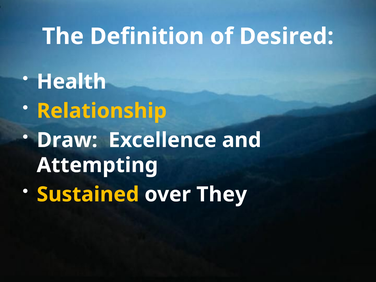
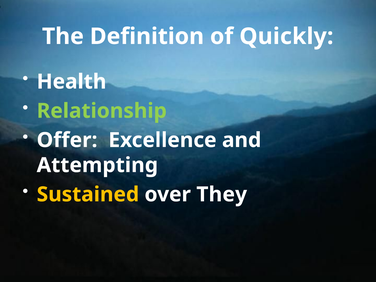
Desired: Desired -> Quickly (286, 36)
Relationship colour: yellow -> light green (102, 111)
Draw: Draw -> Offer (67, 140)
